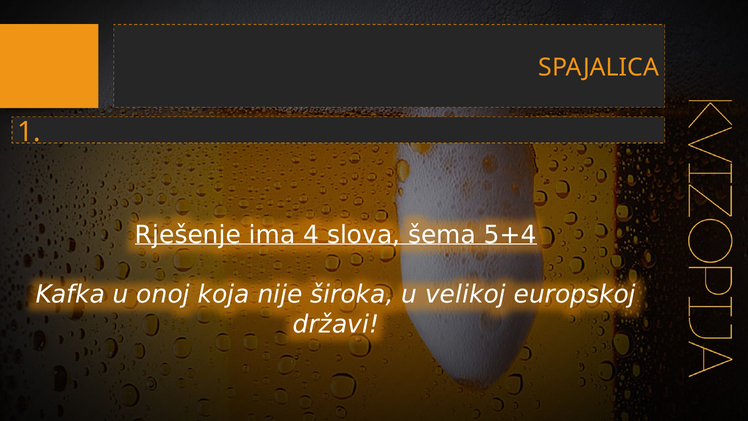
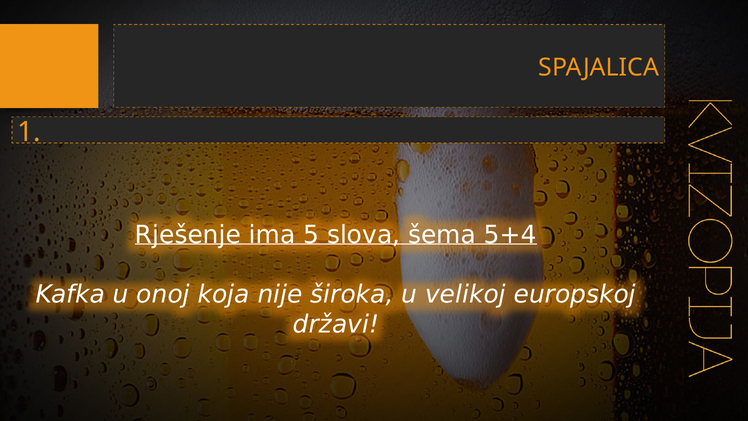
4: 4 -> 5 (311, 235)
